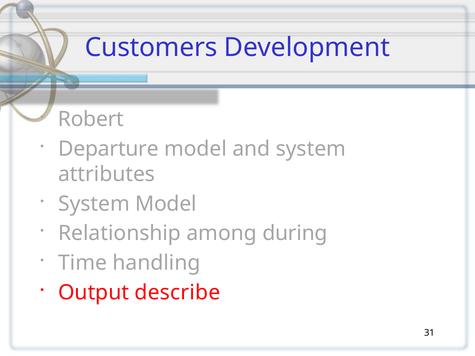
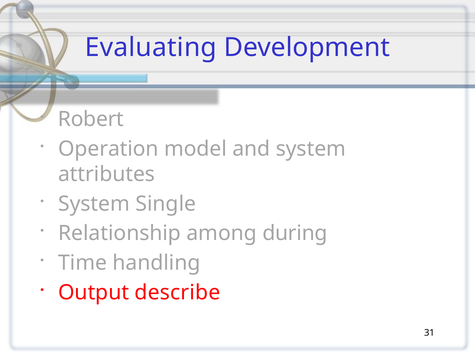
Customers: Customers -> Evaluating (151, 47)
Departure: Departure -> Operation (108, 149)
System Model: Model -> Single (166, 204)
